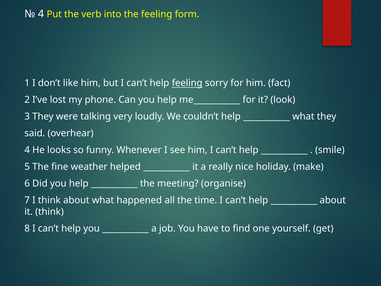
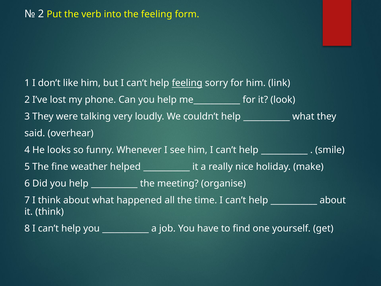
4: 4 -> 2 (41, 14)
fact: fact -> link (279, 83)
